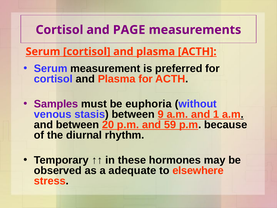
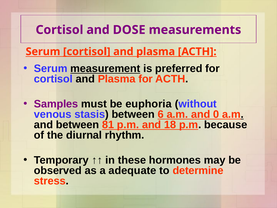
PAGE: PAGE -> DOSE (129, 30)
measurement underline: none -> present (105, 69)
9: 9 -> 6 (161, 114)
1: 1 -> 0 (216, 114)
20: 20 -> 81 (108, 125)
59: 59 -> 18 (170, 125)
elsewhere: elsewhere -> determine (198, 170)
